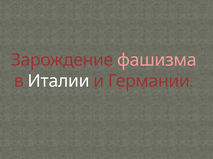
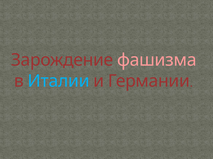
Италии colour: white -> light blue (59, 81)
